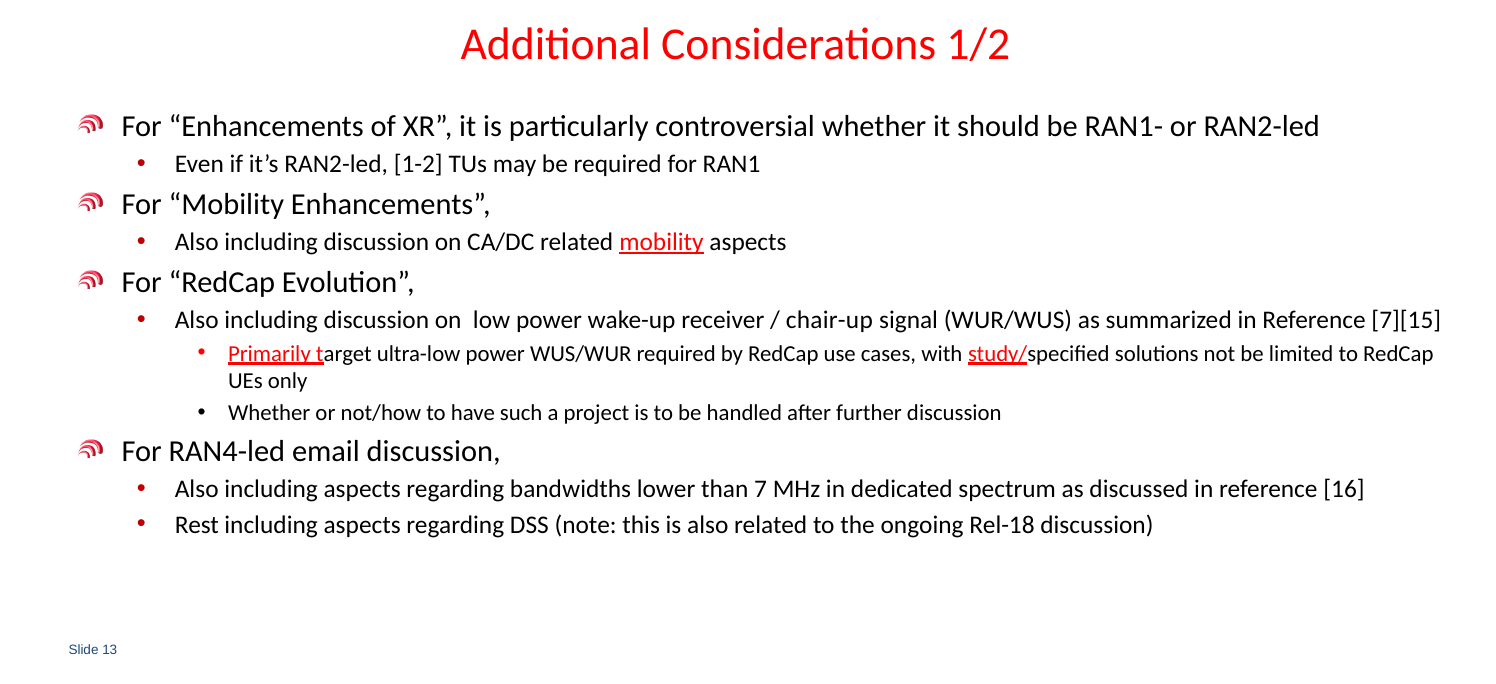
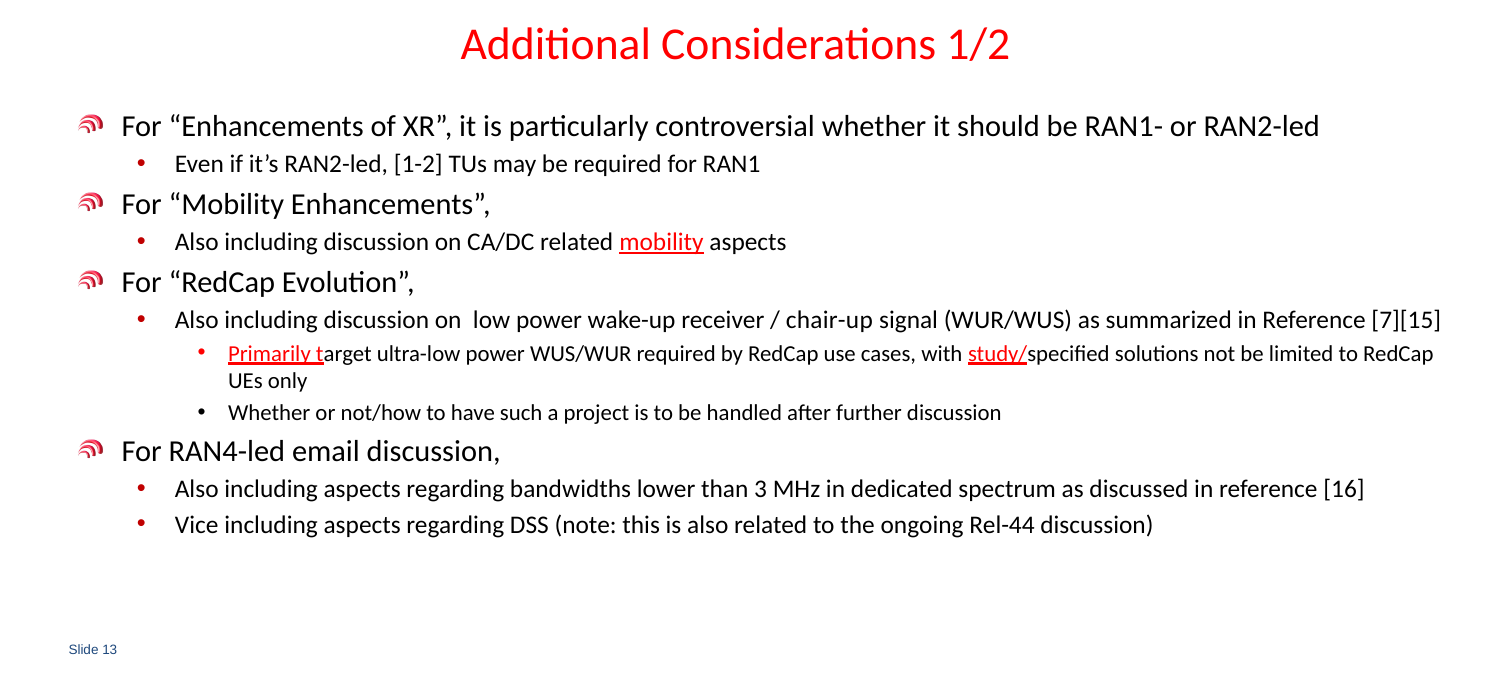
7: 7 -> 3 (761, 490)
Rest: Rest -> Vice (197, 525)
Rel-18: Rel-18 -> Rel-44 (1002, 525)
